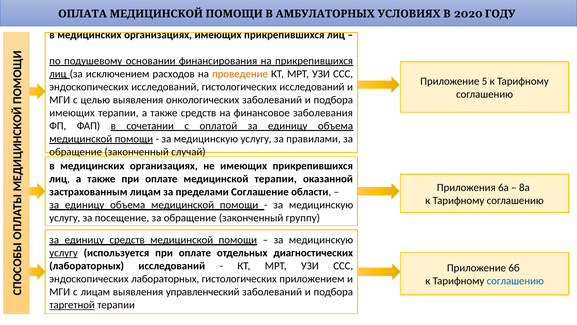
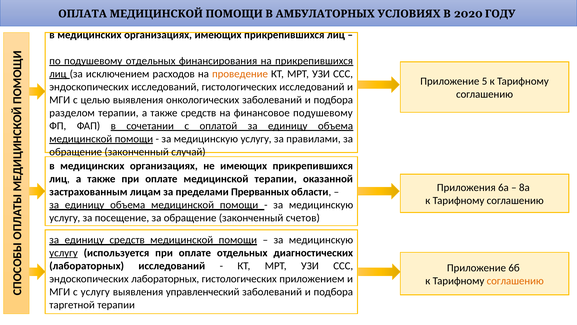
подушевому основании: основании -> отдельных (151, 61)
имеющих: имеющих -> разделом (72, 113)
финансовое заболевания: заболевания -> подушевому (323, 113)
Соглашение: Соглашение -> Прерванных (260, 192)
группу: группу -> счетов (303, 218)
соглашению colour: blue -> orange (515, 280)
с лицам: лицам -> услугу (95, 292)
таргетной underline: present -> none (72, 305)
